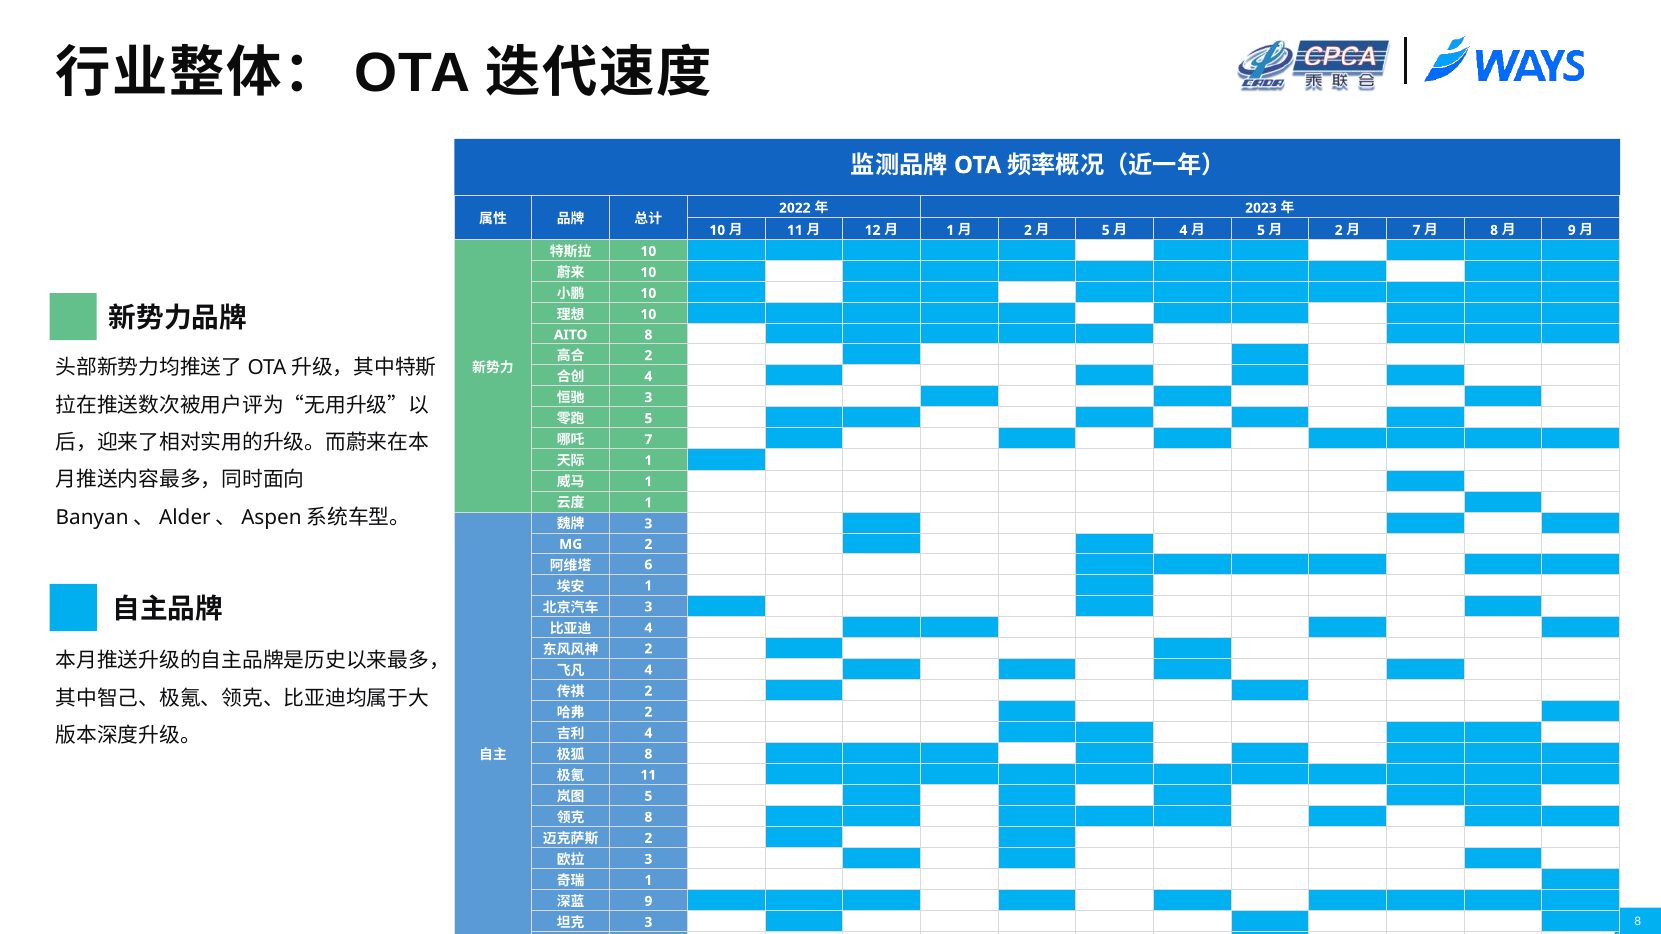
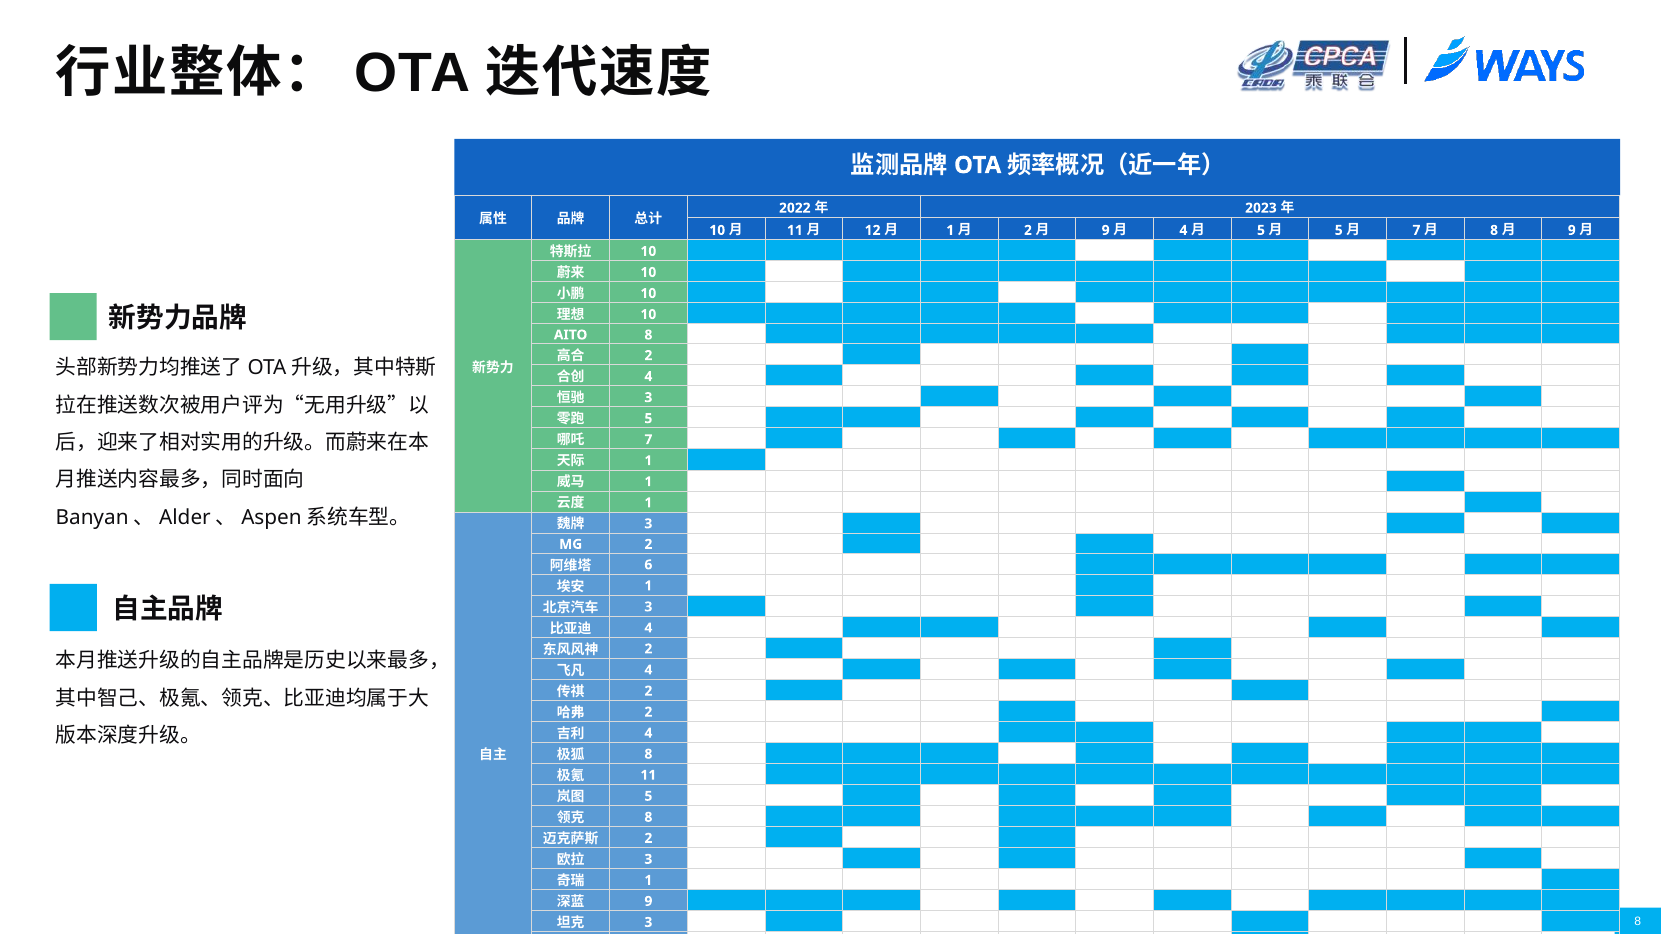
5: 5 -> 9 (1106, 230)
2: 2 -> 5 (1339, 230)
